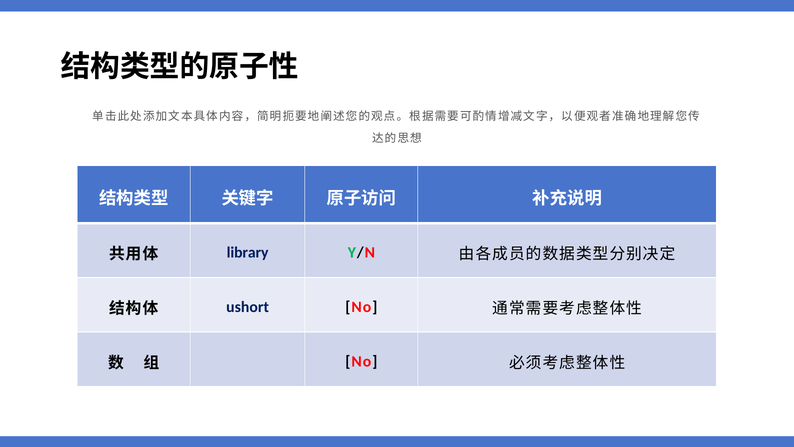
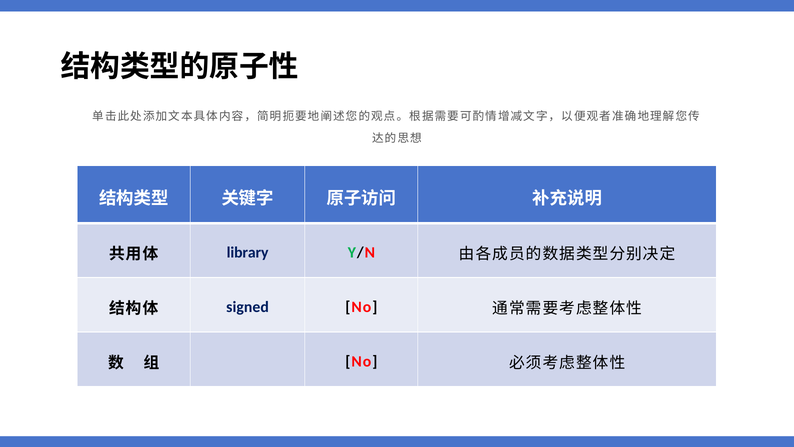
ushort: ushort -> signed (248, 307)
